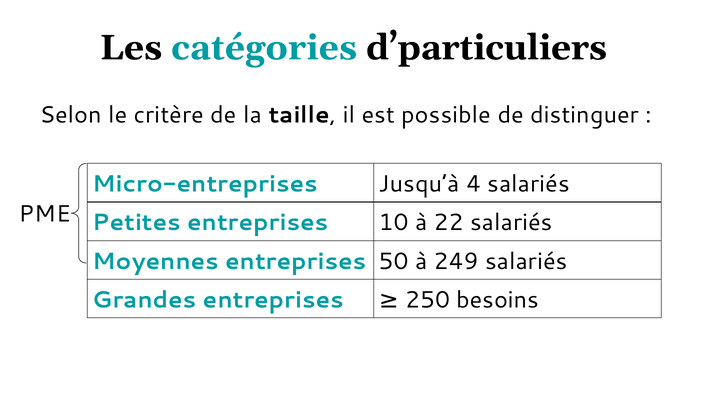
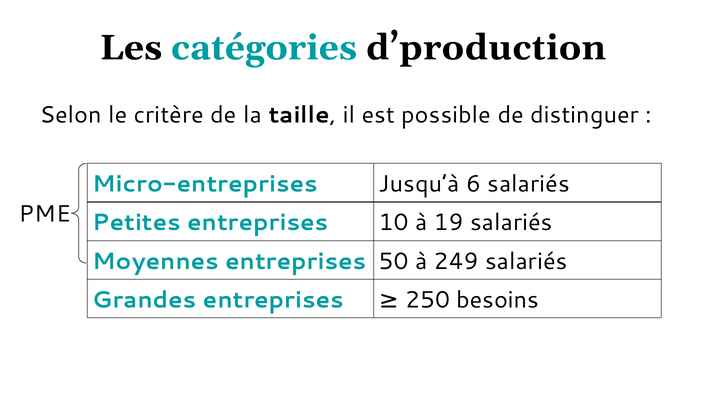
d’particuliers: d’particuliers -> d’production (486, 48)
4: 4 -> 6 (473, 184)
22: 22 -> 19 (449, 223)
